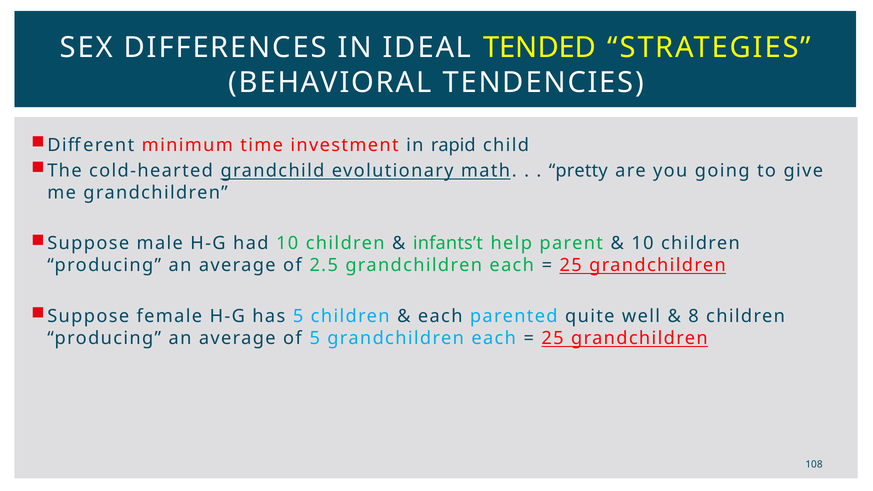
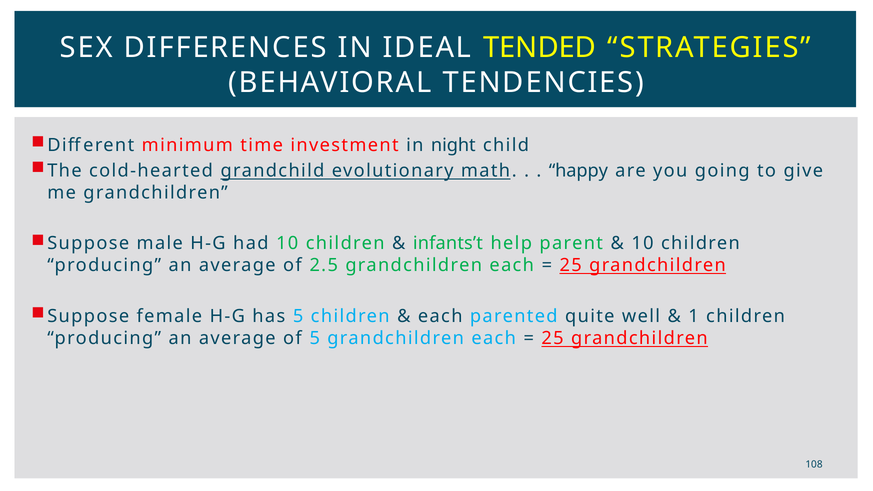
rapid: rapid -> night (453, 145)
pretty: pretty -> happy (578, 171)
8: 8 -> 1 (694, 316)
